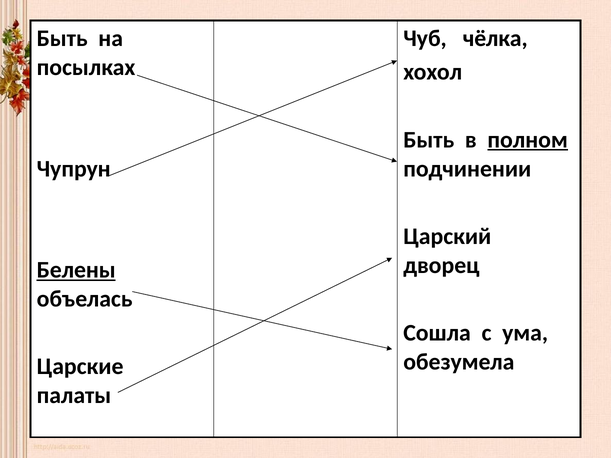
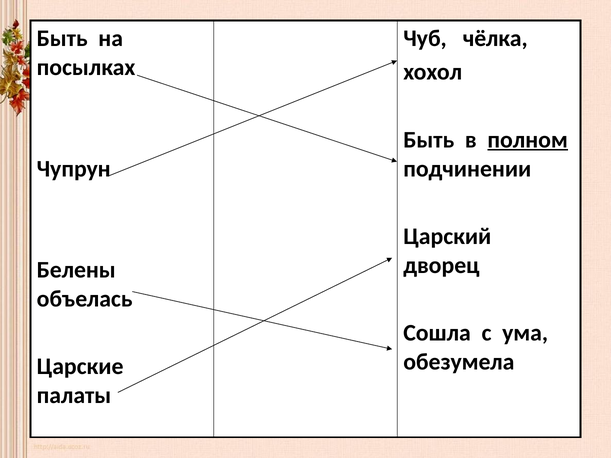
Белены underline: present -> none (76, 270)
